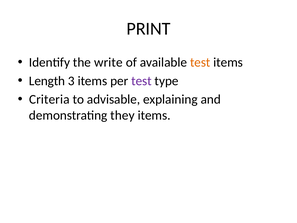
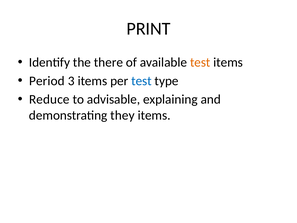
write: write -> there (108, 62)
Length: Length -> Period (47, 81)
test colour: purple -> blue (141, 81)
Criteria: Criteria -> Reduce (49, 99)
